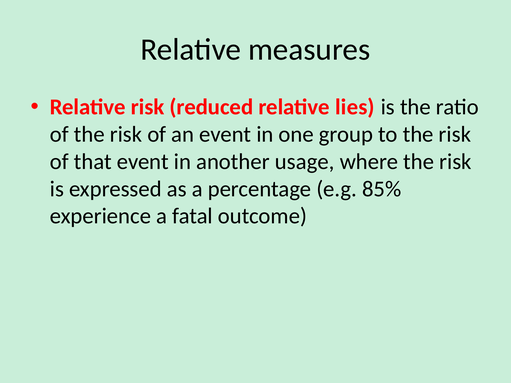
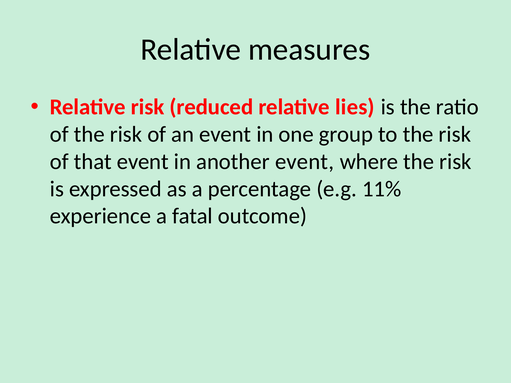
another usage: usage -> event (305, 162)
85%: 85% -> 11% (382, 189)
